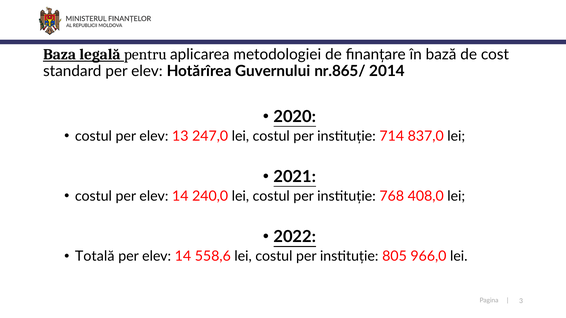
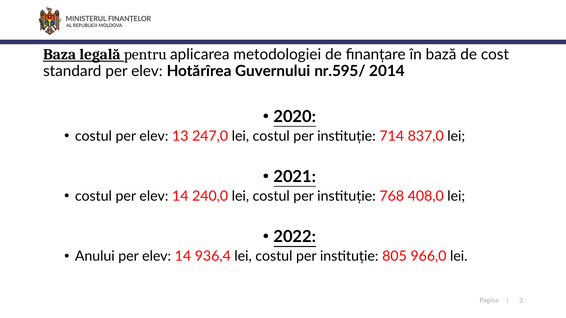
nr.865/: nr.865/ -> nr.595/ (340, 71)
Totală: Totală -> Anului (95, 257)
558,6: 558,6 -> 936,4 (213, 257)
